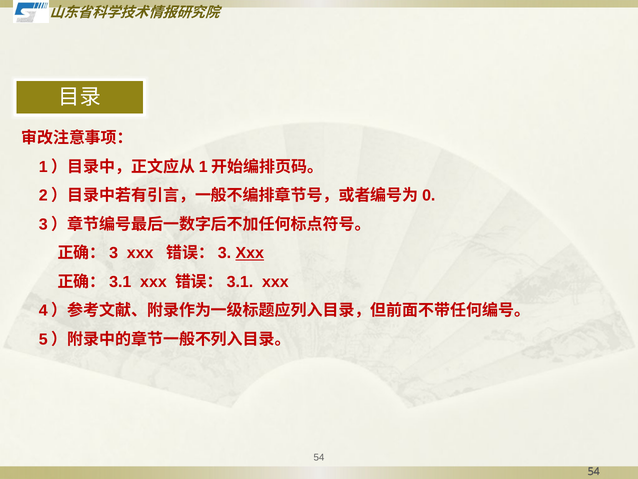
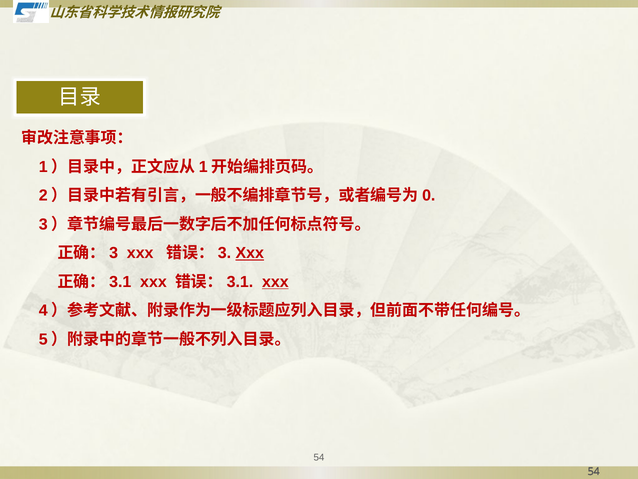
xxx underline: none -> present (275, 282)
